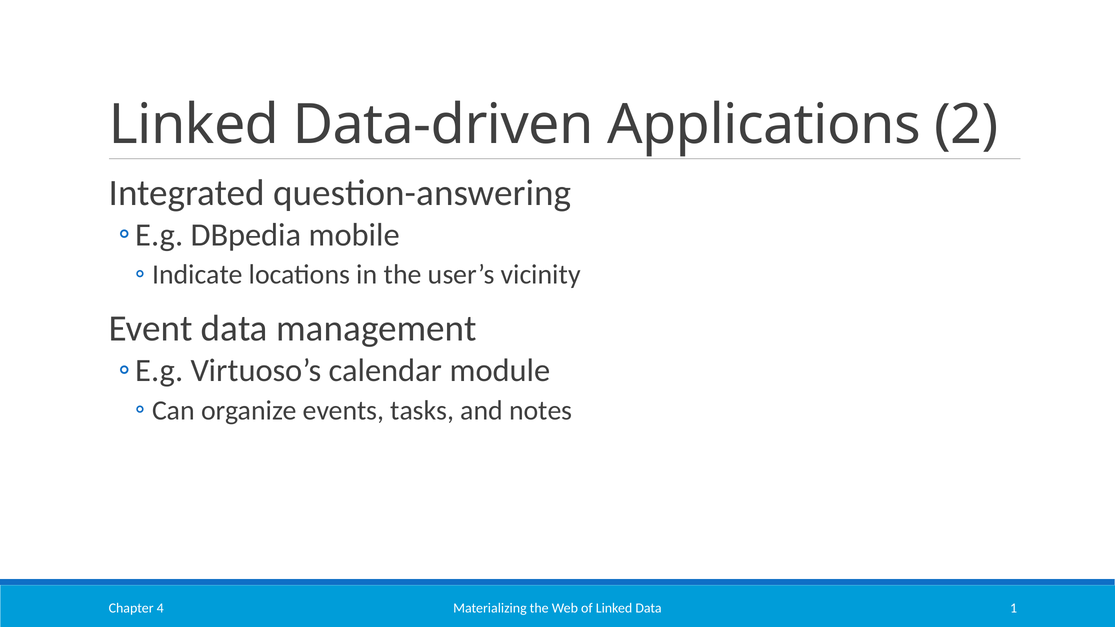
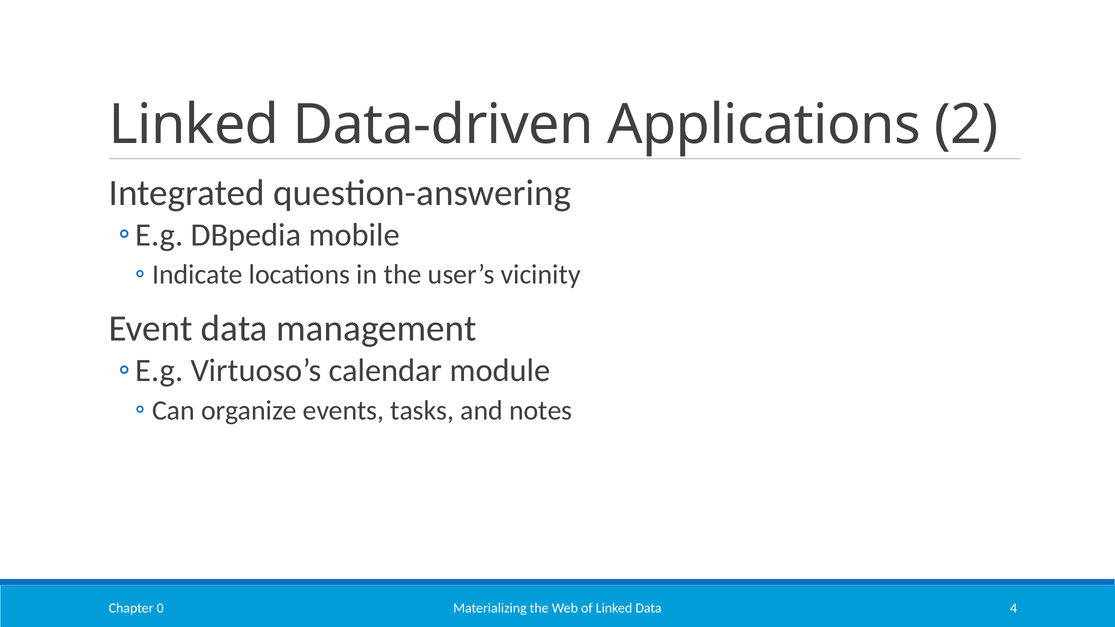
1: 1 -> 4 (1014, 608)
4: 4 -> 0 (160, 608)
